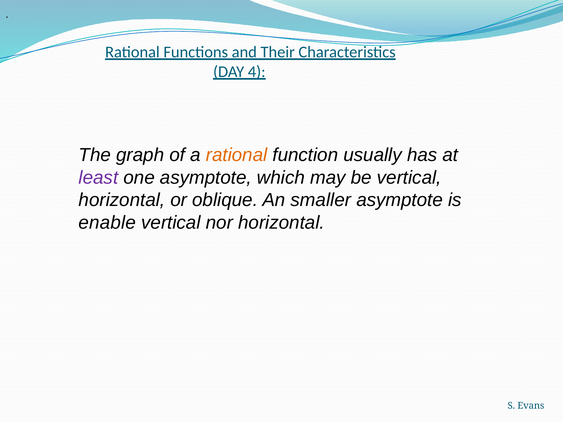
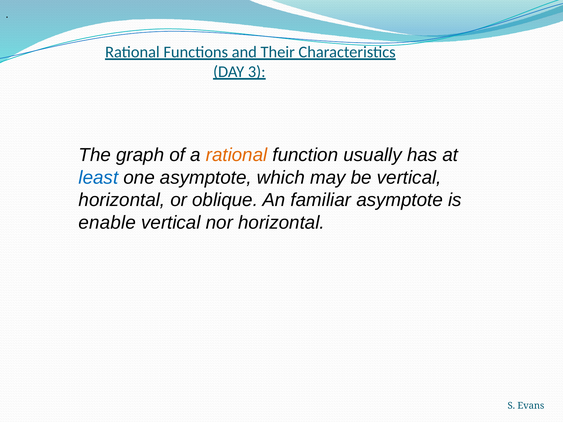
4: 4 -> 3 (257, 72)
least colour: purple -> blue (98, 178)
smaller: smaller -> familiar (321, 200)
